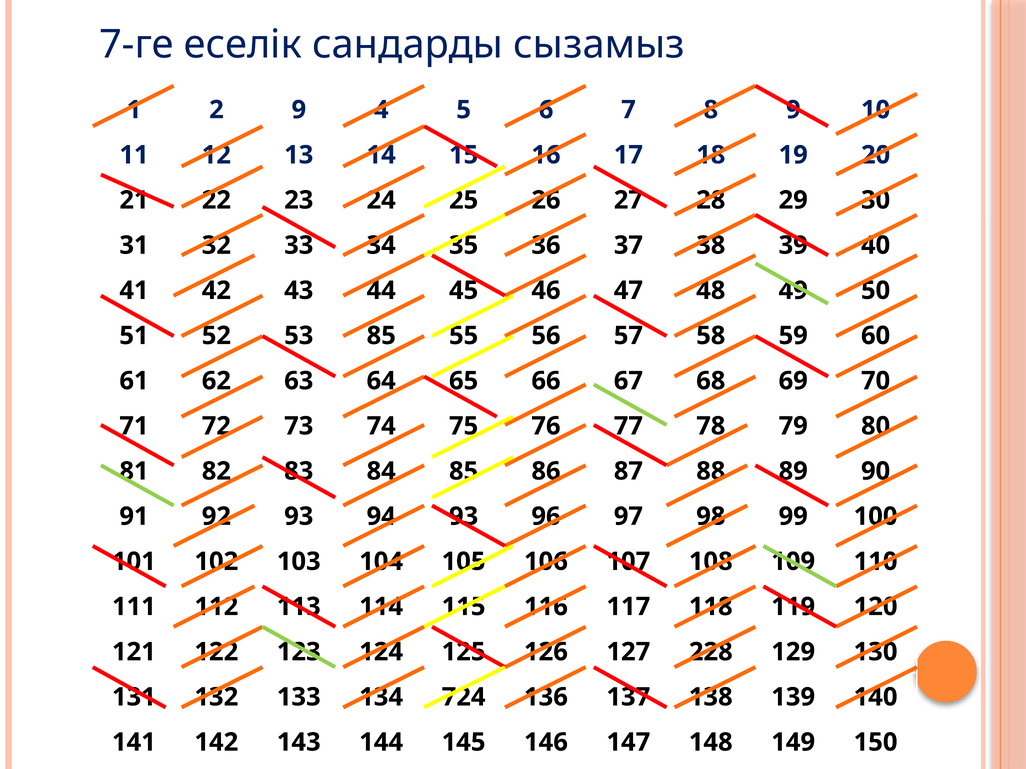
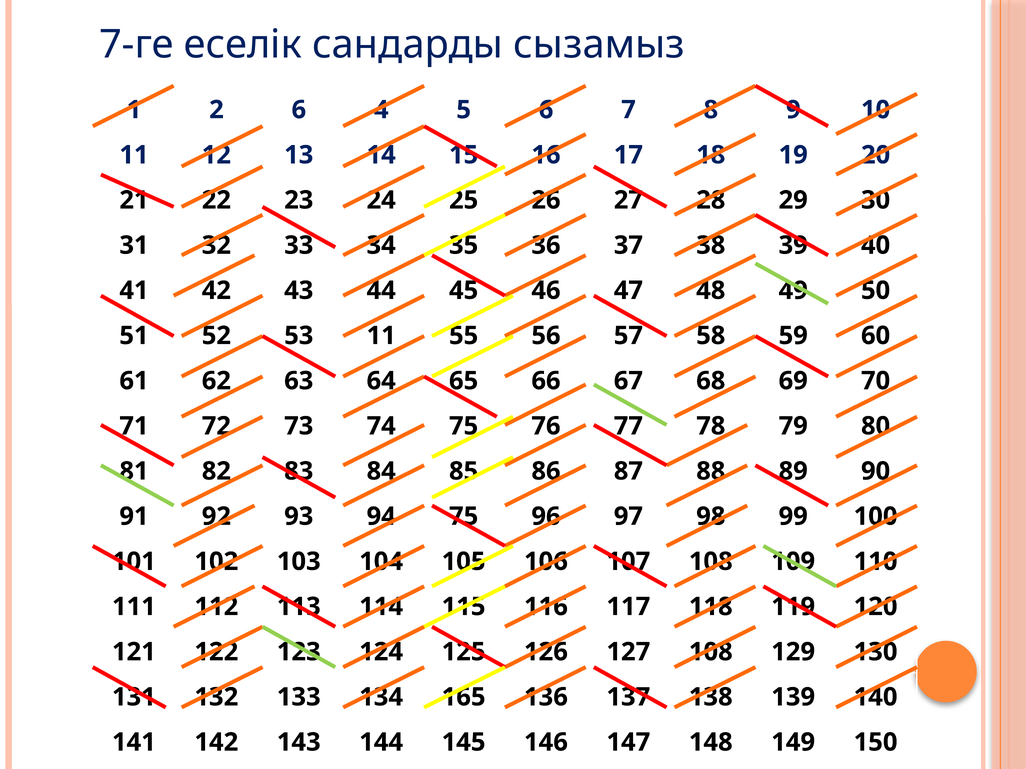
2 9: 9 -> 6 (299, 110)
53 85: 85 -> 11 (381, 336)
94 93: 93 -> 75 (464, 517)
127 228: 228 -> 108 (711, 652)
724: 724 -> 165 (464, 697)
